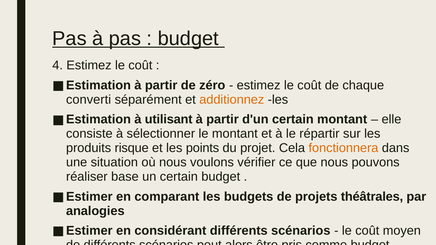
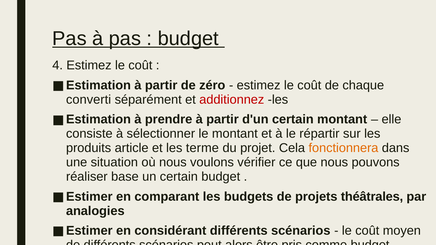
additionnez colour: orange -> red (232, 100)
utilisant: utilisant -> prendre (169, 119)
risque: risque -> article (132, 148)
points: points -> terme (202, 148)
